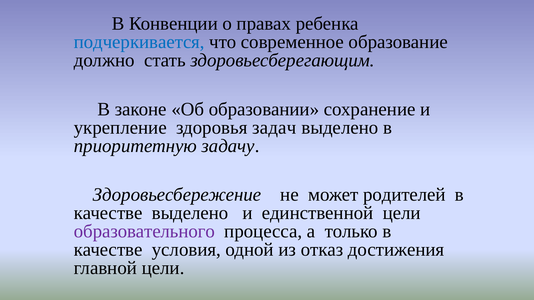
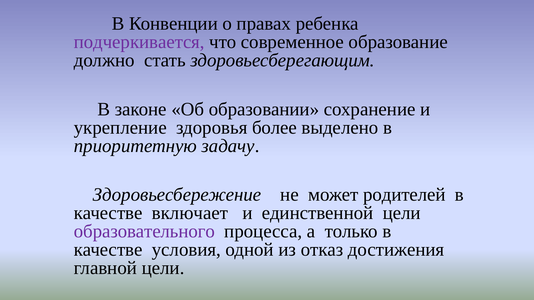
подчеркивается colour: blue -> purple (139, 42)
задач: задач -> более (275, 128)
качестве выделено: выделено -> включает (190, 213)
